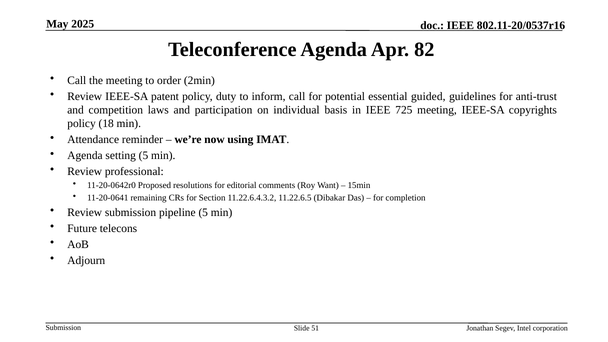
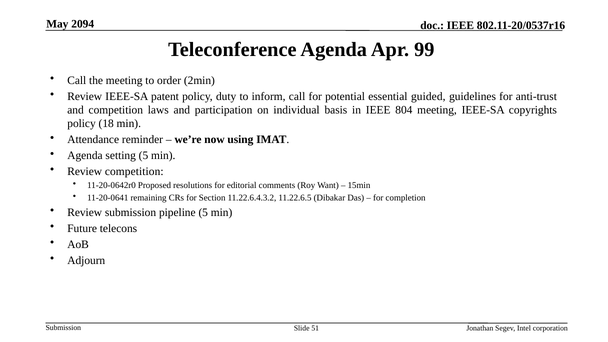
2025: 2025 -> 2094 (83, 24)
82: 82 -> 99 (424, 50)
725: 725 -> 804 (404, 110)
Review professional: professional -> competition (134, 172)
